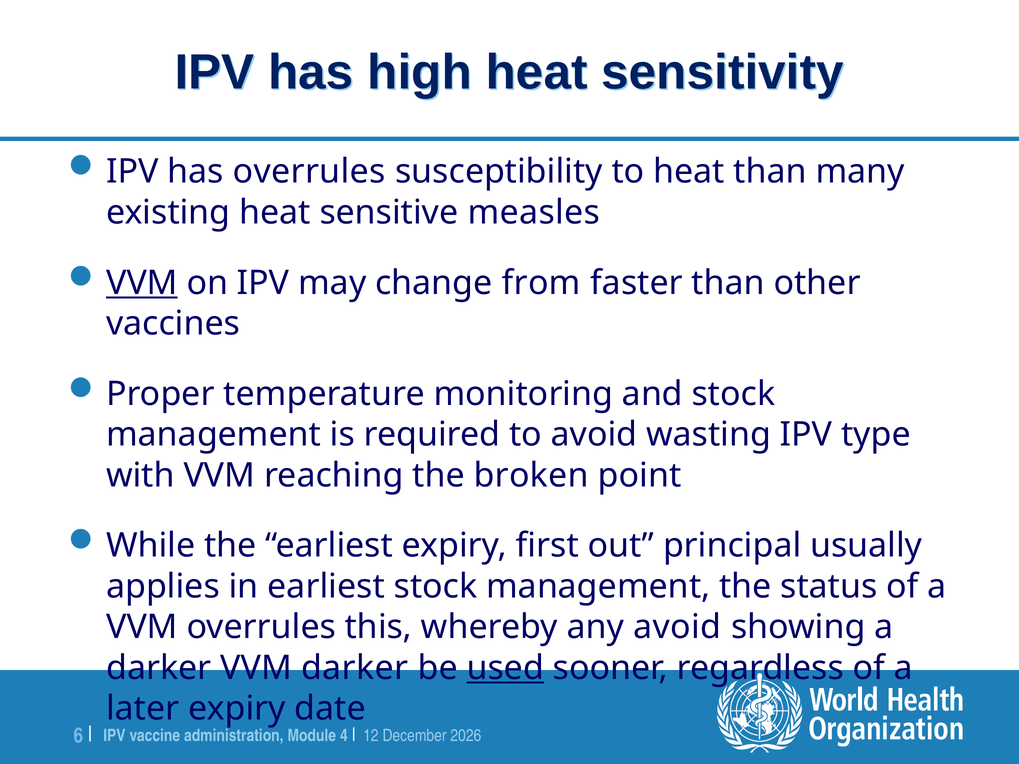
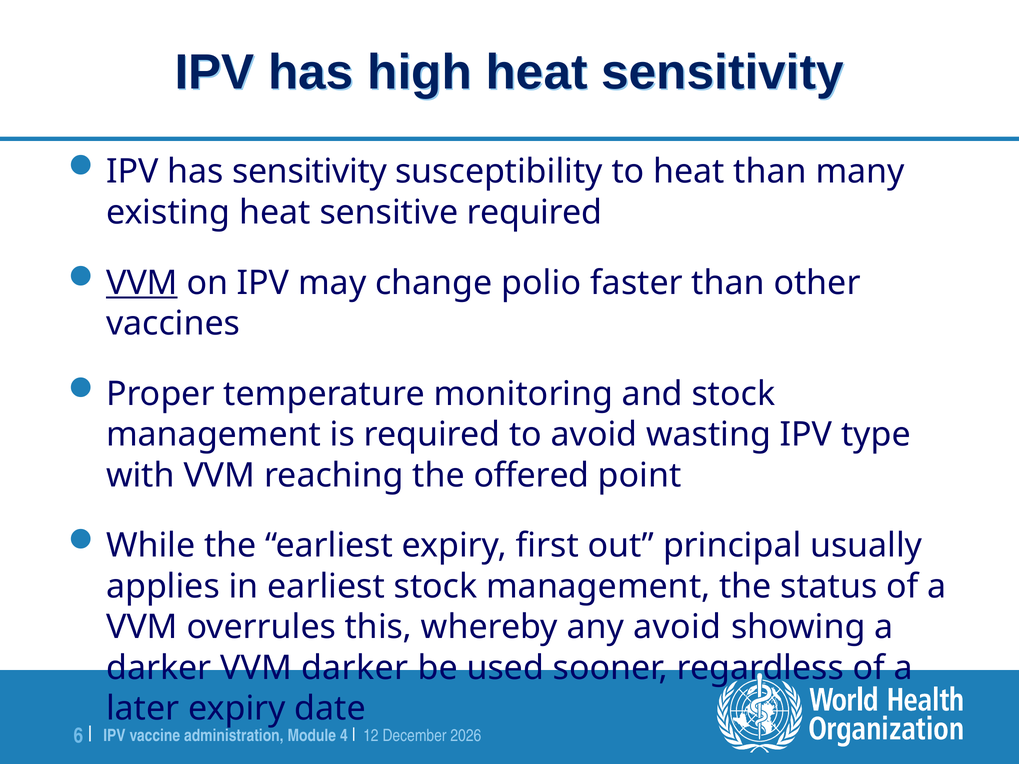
has overrules: overrules -> sensitivity (310, 172)
sensitive measles: measles -> required (534, 213)
from: from -> polio (541, 283)
broken: broken -> offered (531, 475)
used underline: present -> none (505, 668)
